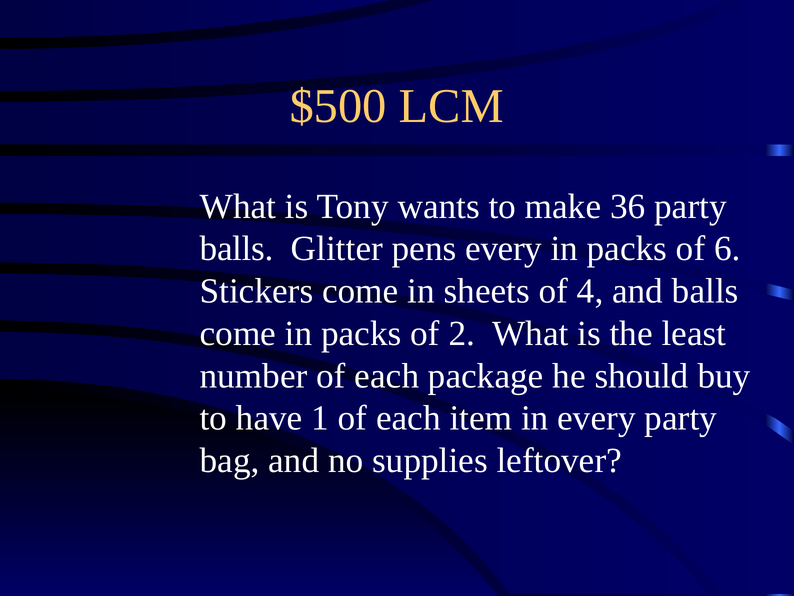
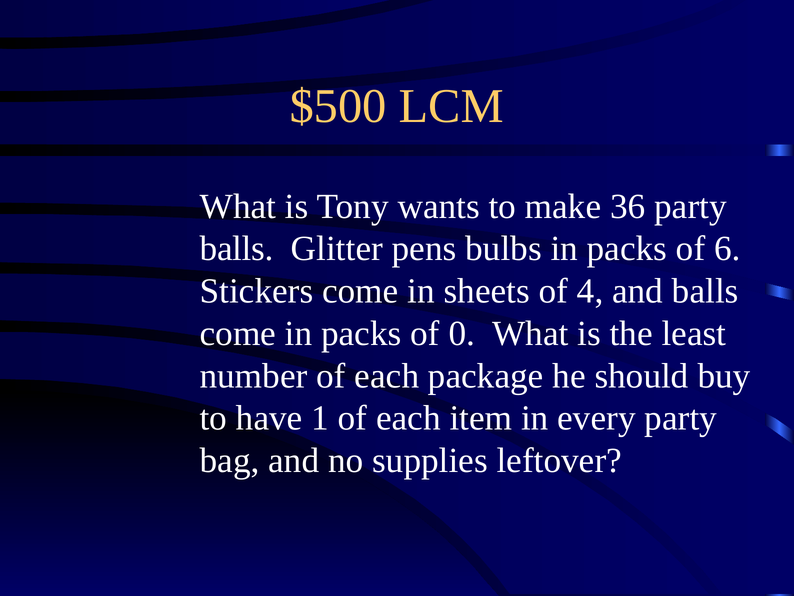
pens every: every -> bulbs (504, 249)
2: 2 -> 0 (462, 333)
